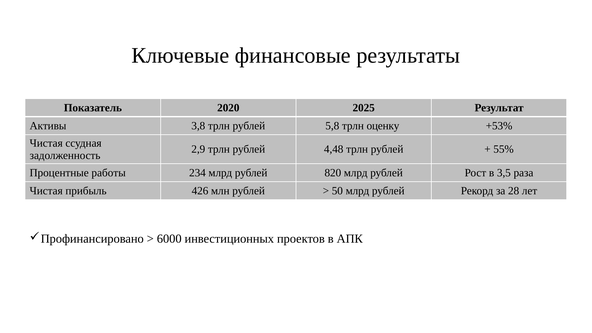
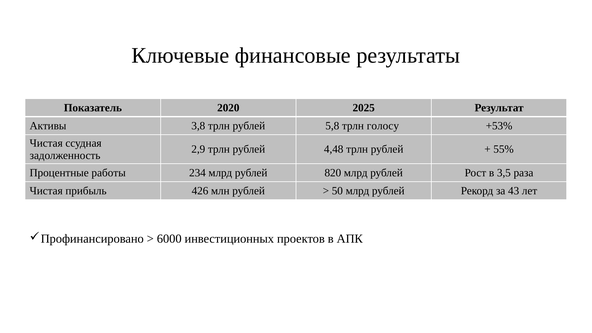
оценку: оценку -> голосу (383, 126)
28: 28 -> 43 (514, 191)
